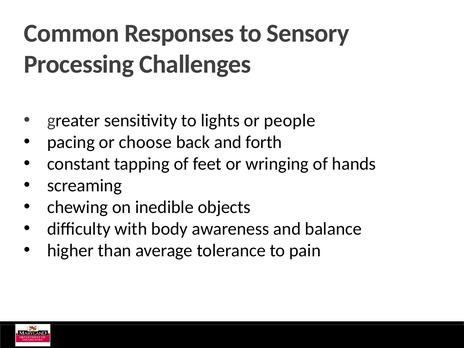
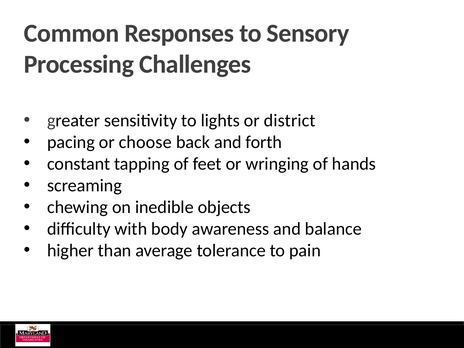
people: people -> district (290, 120)
